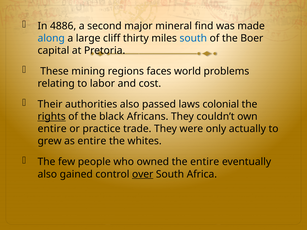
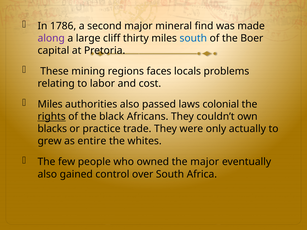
4886: 4886 -> 1786 (63, 26)
along colour: blue -> purple (51, 38)
world: world -> locals (188, 71)
Their: Their -> Miles (50, 104)
entire: entire -> blacks (52, 129)
the entire: entire -> major (205, 162)
over underline: present -> none (143, 174)
